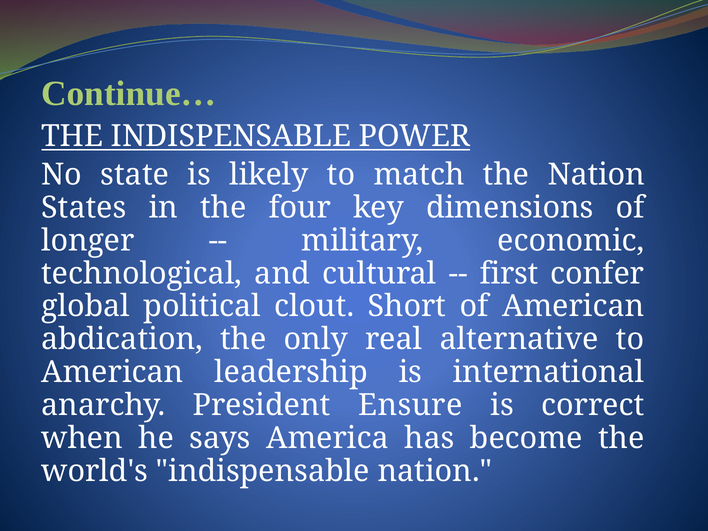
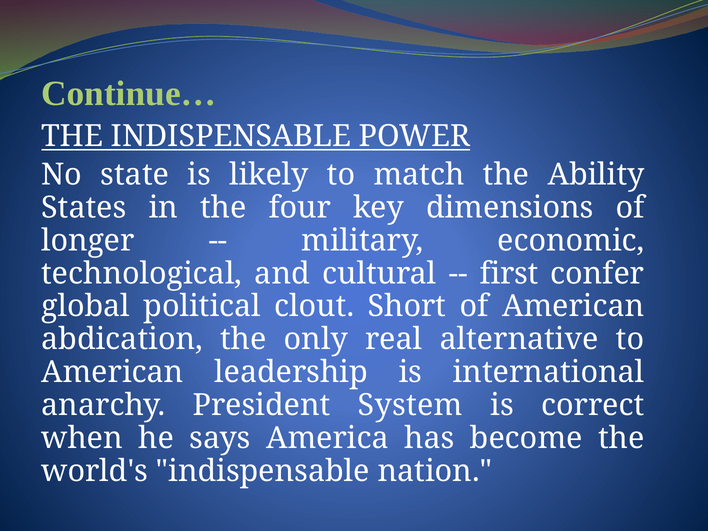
the Nation: Nation -> Ability (596, 175)
Ensure: Ensure -> System (410, 405)
